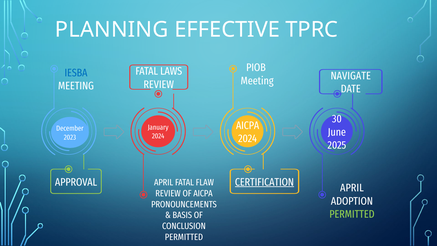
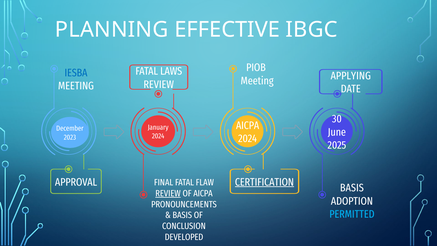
TPRC: TPRC -> IBGC (312, 29)
NAVIGATE: NAVIGATE -> APPLYING (351, 76)
APRIL: APRIL -> FINAL (164, 182)
APRIL: APRIL -> BASIS (352, 188)
REVIEW underline: none -> present (168, 193)
PERMITTED colour: light green -> light blue (352, 214)
PERMITTED: PERMITTED -> DEVELOPED (184, 237)
